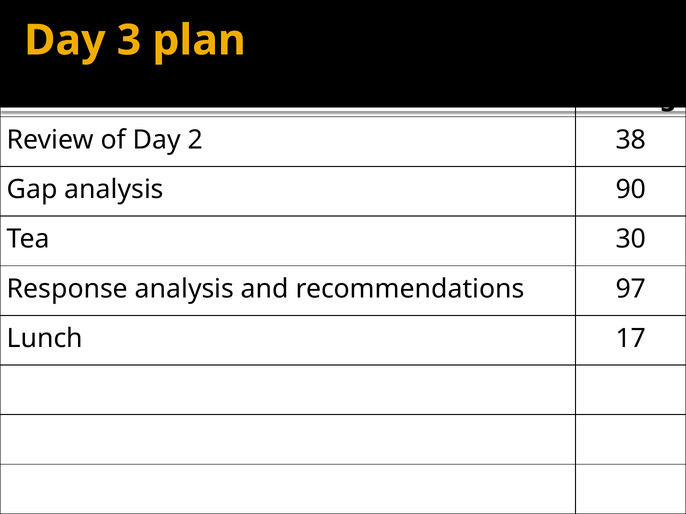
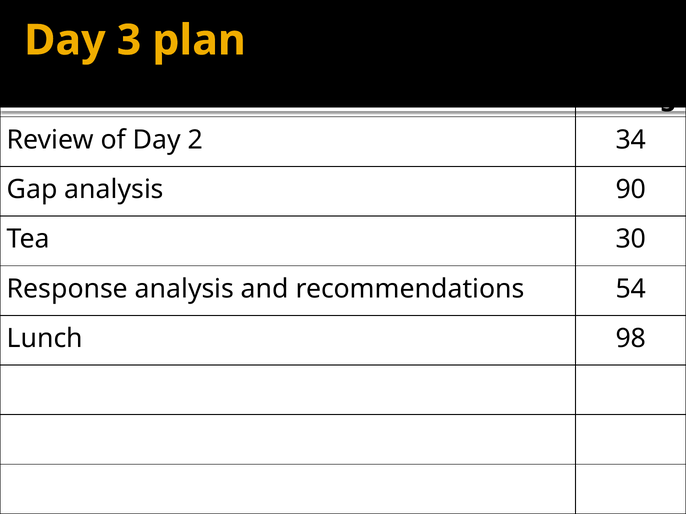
38: 38 -> 34 (631, 140)
97: 97 -> 54 (631, 289)
17: 17 -> 98 (631, 339)
